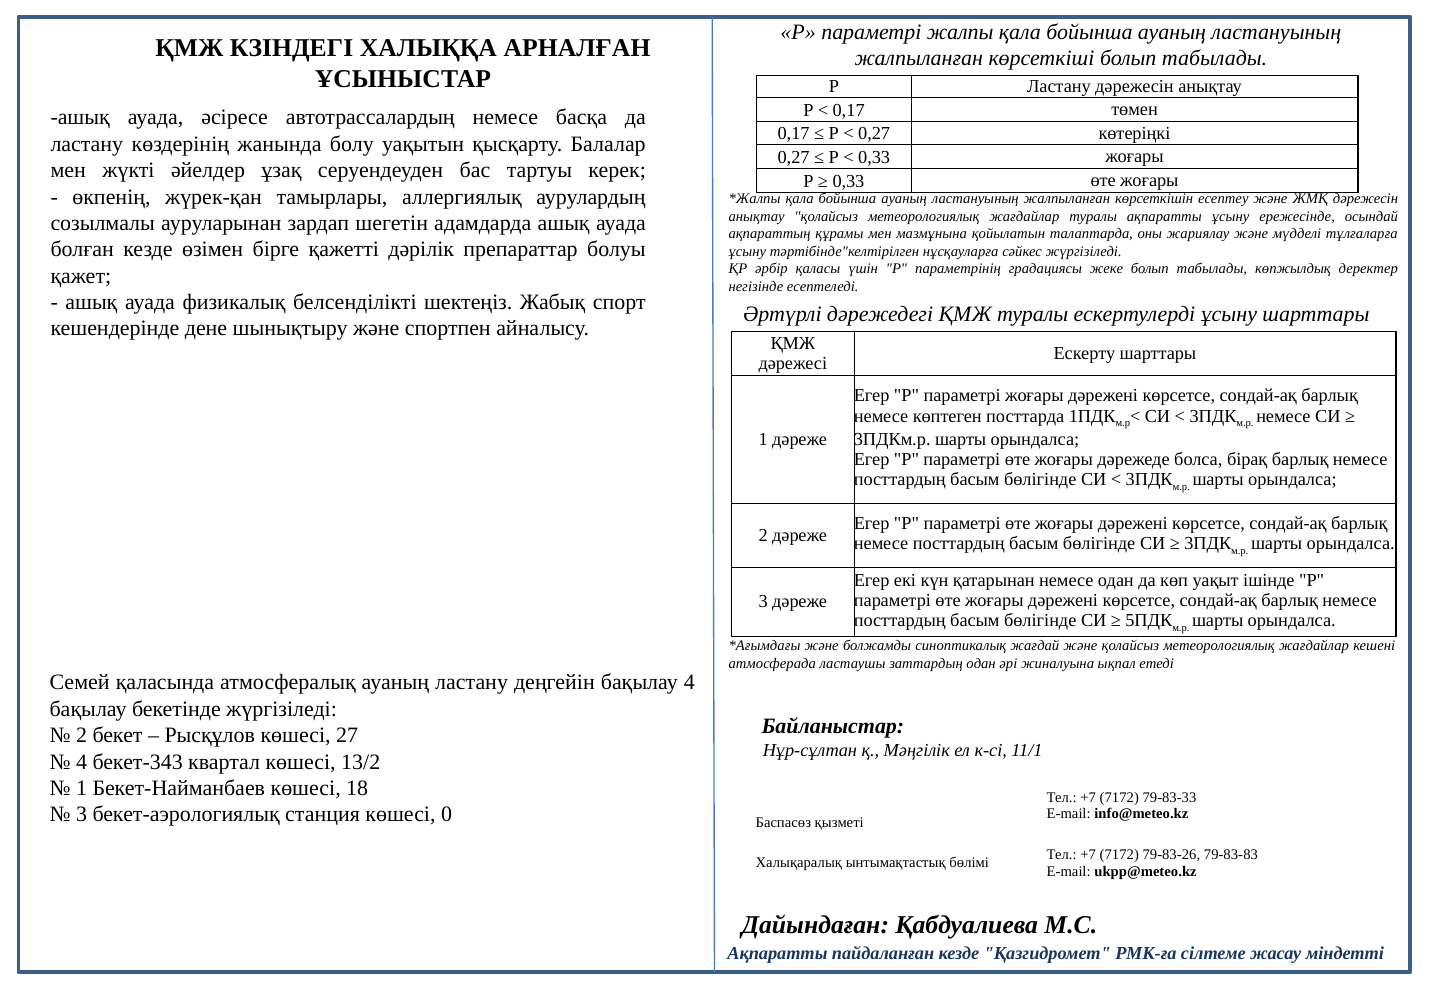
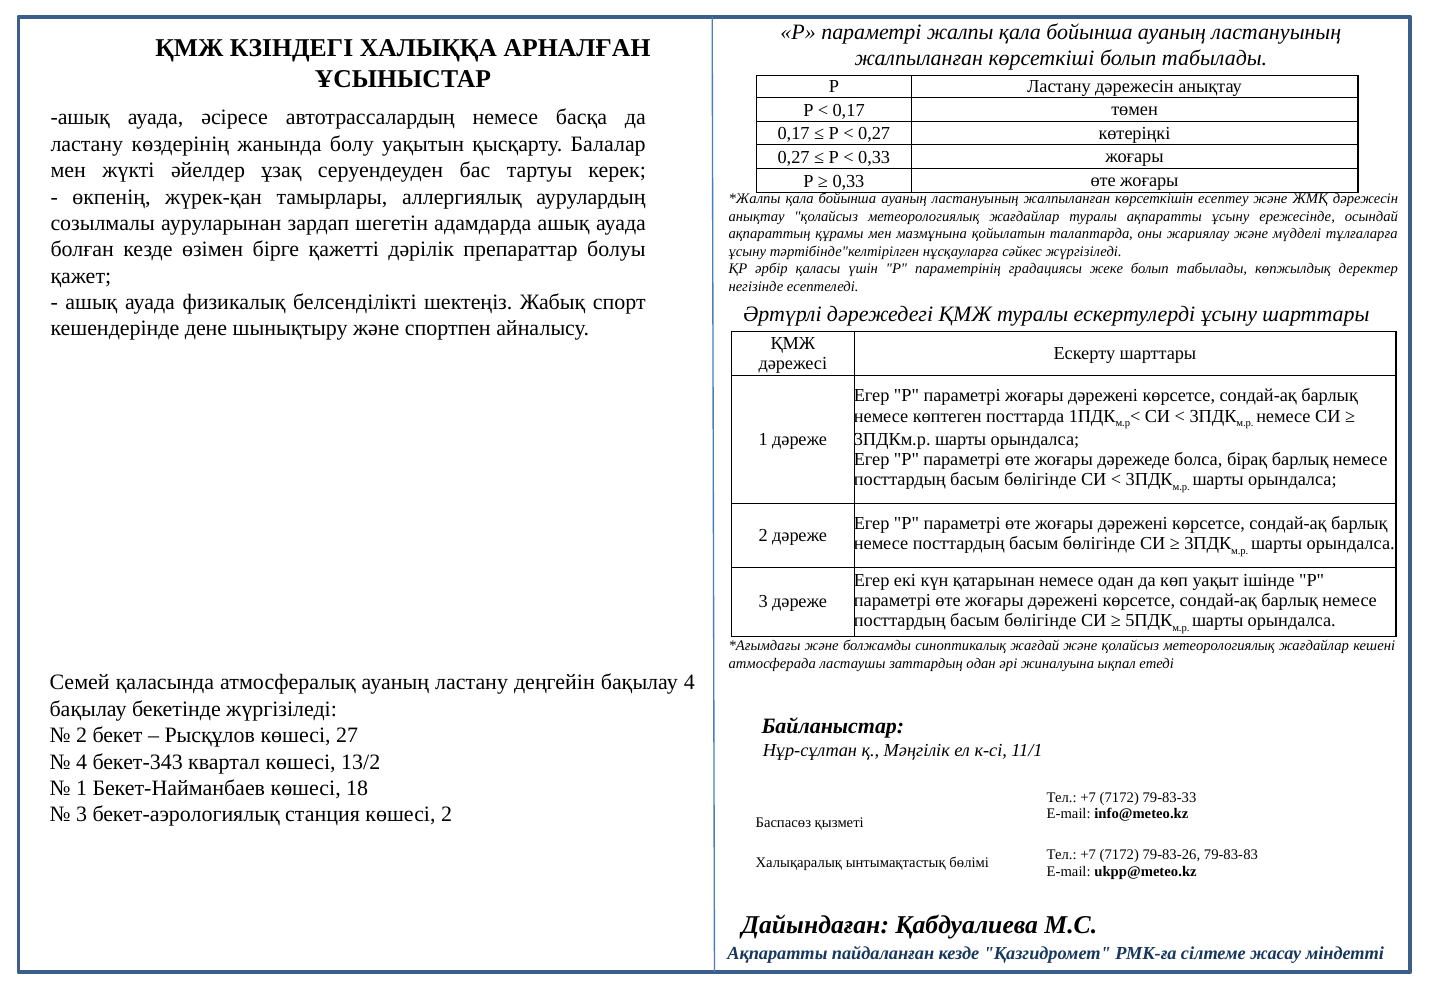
көшесі 0: 0 -> 2 (447, 815)
